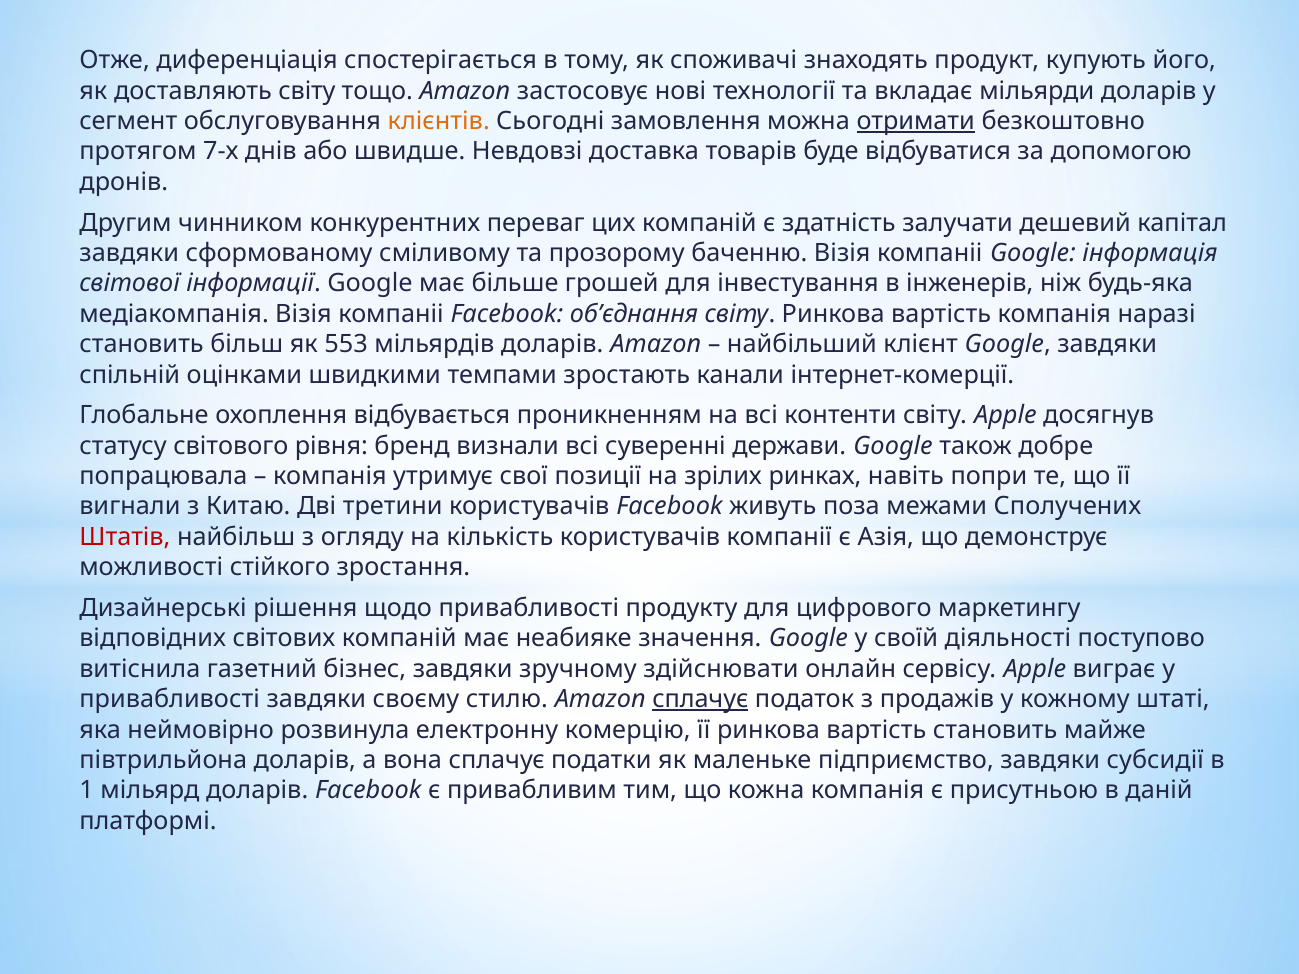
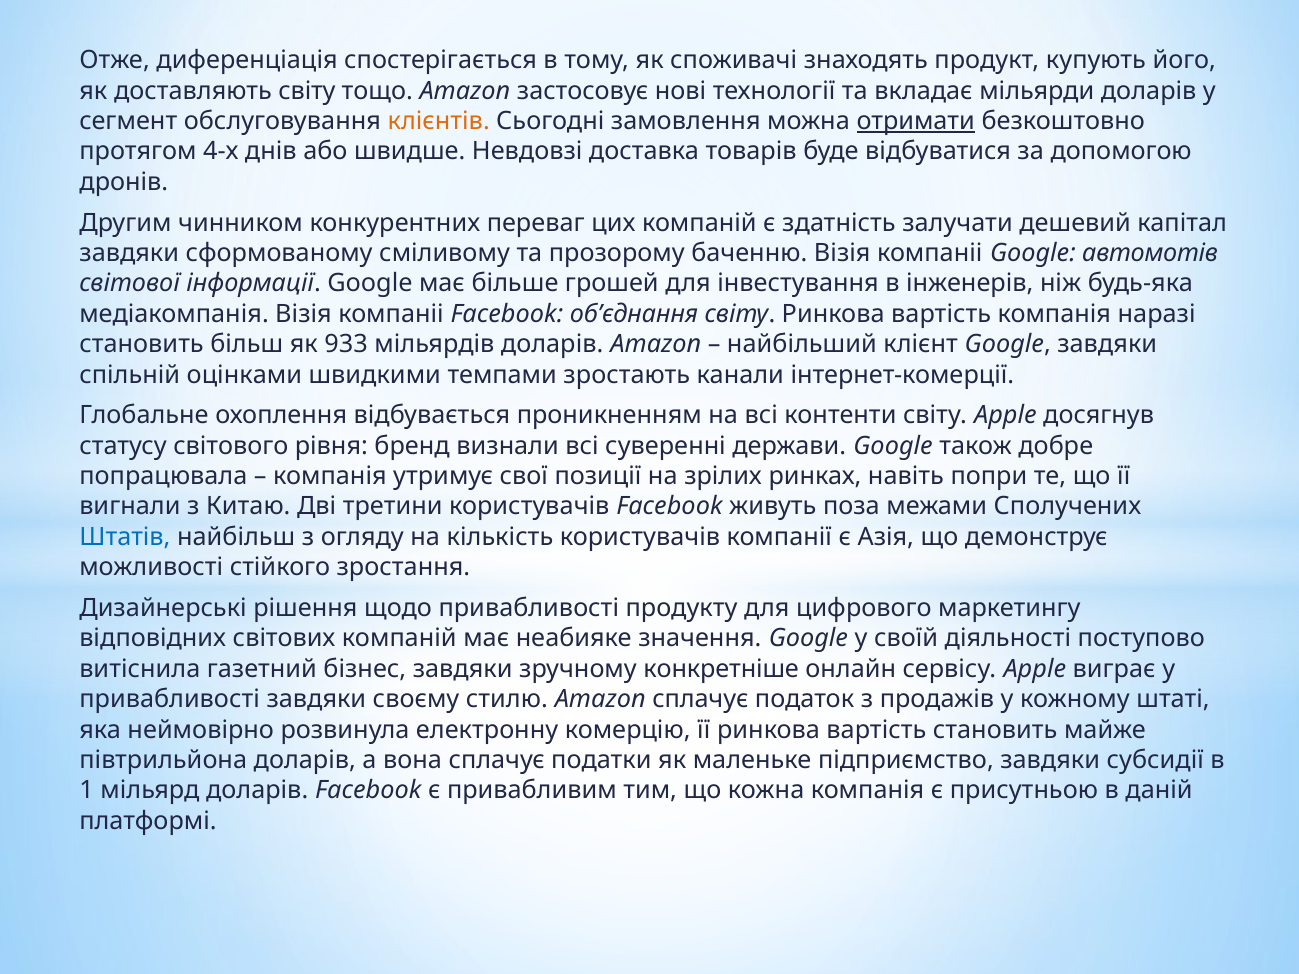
7-х: 7-х -> 4-х (221, 152)
інформація: інформація -> автомотів (1150, 253)
553: 553 -> 933 (346, 344)
Штатів colour: red -> blue (125, 537)
здійснювати: здійснювати -> конкретніше (721, 669)
сплачує underline: present -> none (700, 700)
